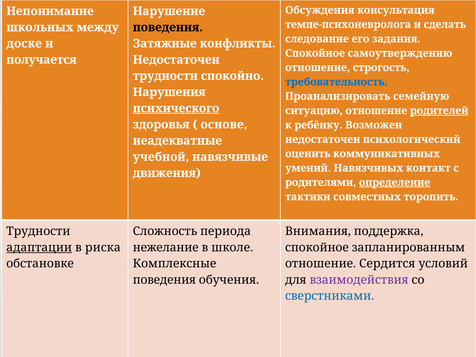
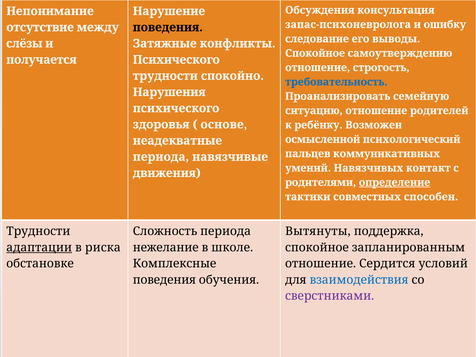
темпе-психоневролога: темпе-психоневролога -> запас-психоневролога (348, 25)
сделать: сделать -> ошибку (445, 25)
школьных: школьных -> отсутствие (40, 27)
задания: задания -> выводы (396, 39)
доске: доске -> слёзы (24, 44)
Недостаточен: Недостаточен -> Психического (176, 60)
психического underline: present -> none (176, 108)
родителей underline: present -> none (439, 111)
недостаточен: недостаточен -> осмысленной (323, 139)
оценить: оценить -> пальцев (308, 154)
учебной: учебной -> периода (161, 157)
торопить: торопить -> способен (431, 197)
Внимания: Внимания -> Вытянуты (318, 231)
взаимодействия colour: purple -> blue (359, 280)
сверстниками colour: blue -> purple (330, 296)
